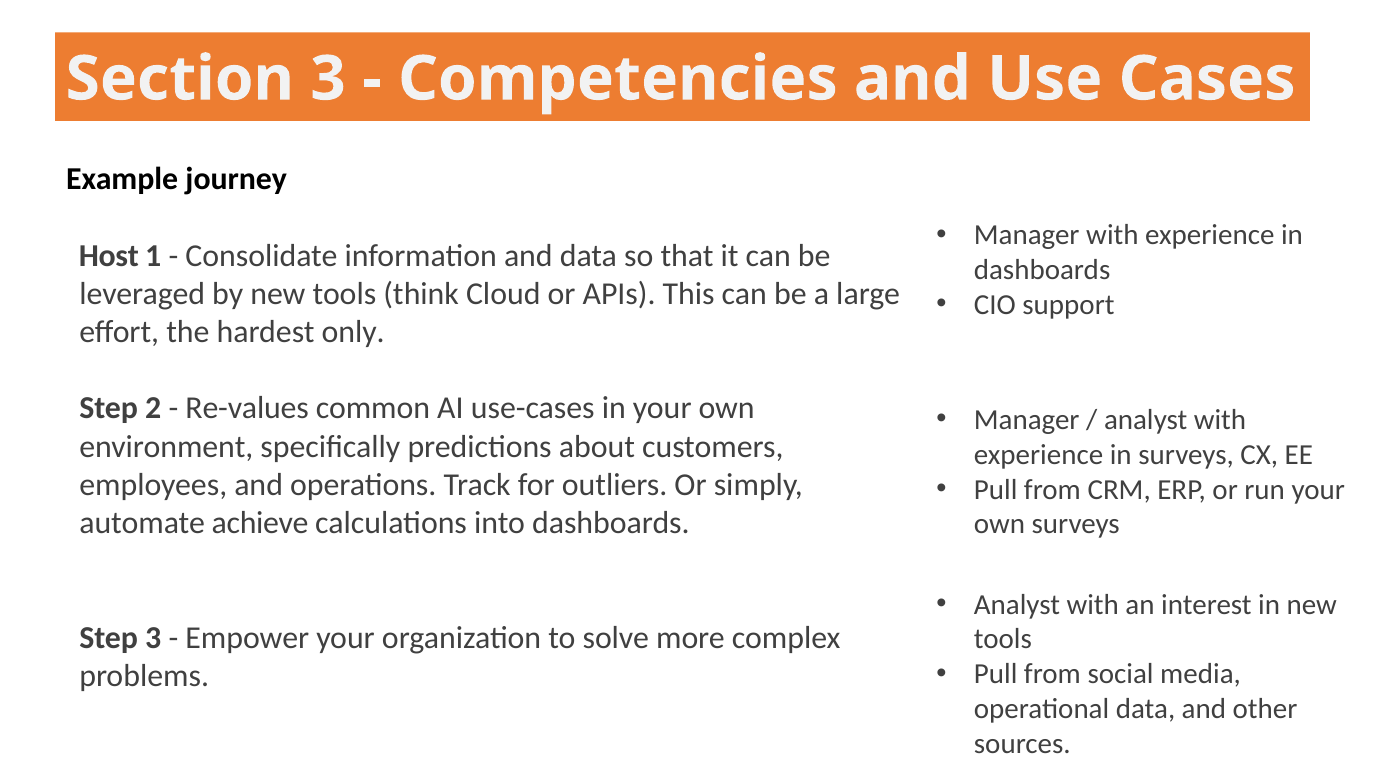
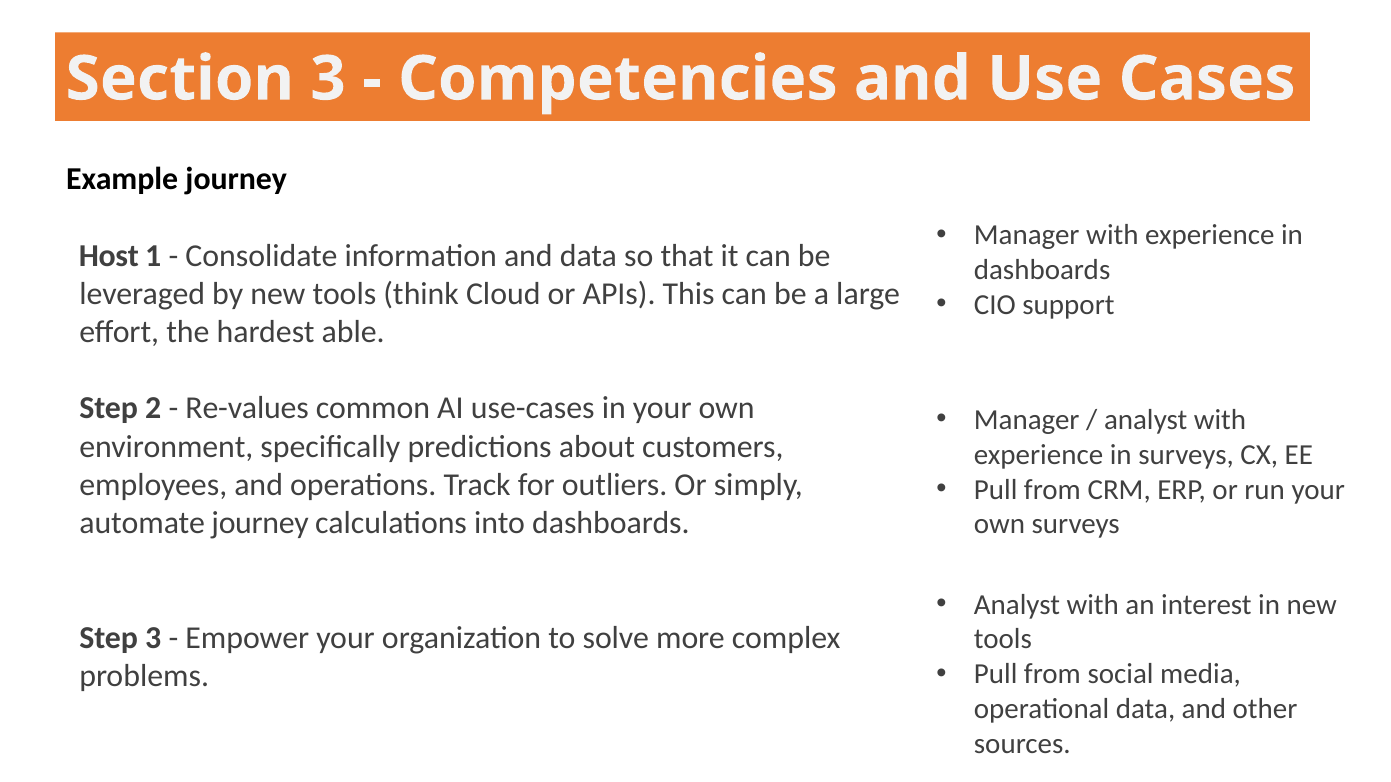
only: only -> able (353, 332)
automate achieve: achieve -> journey (260, 523)
